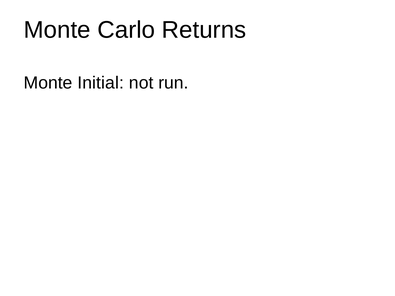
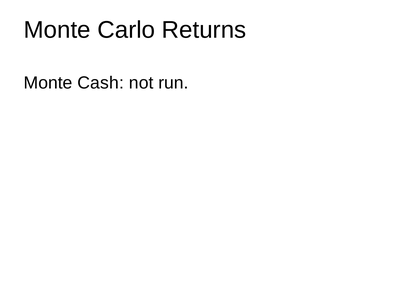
Initial: Initial -> Cash (101, 83)
